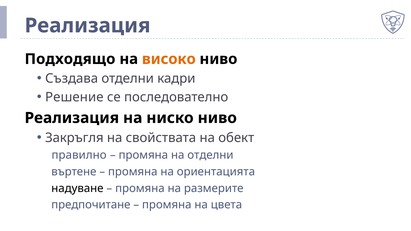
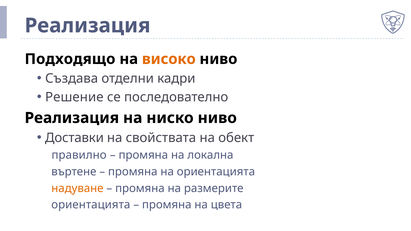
Закръгля: Закръгля -> Доставки (74, 138)
на отделни: отделни -> локална (210, 155)
надуване colour: black -> orange (77, 188)
предпочитане: предпочитане -> ориентацията (91, 205)
